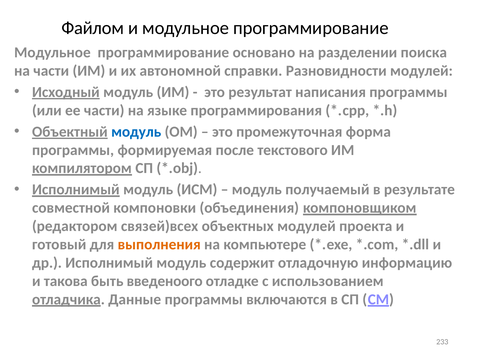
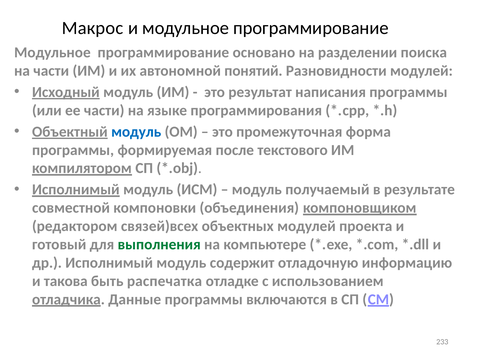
Файлом: Файлом -> Макрос (93, 28)
справки: справки -> понятий (253, 71)
выполнения colour: orange -> green (159, 244)
введеноого: введеноого -> распечатка (164, 281)
